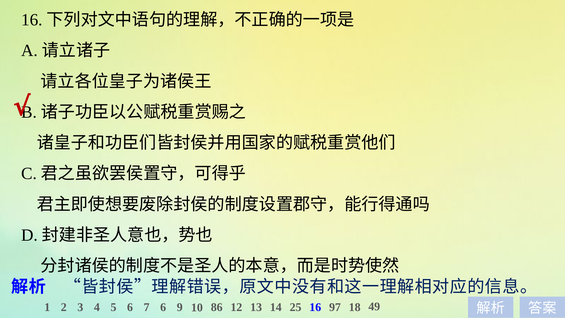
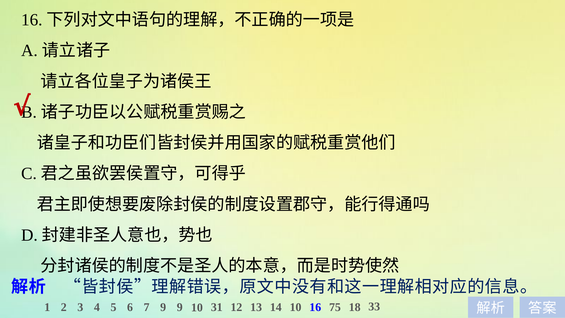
7 6: 6 -> 9 (163, 307)
86: 86 -> 31 (217, 307)
14 25: 25 -> 10 (296, 307)
97: 97 -> 75 (335, 307)
49: 49 -> 33 (374, 307)
